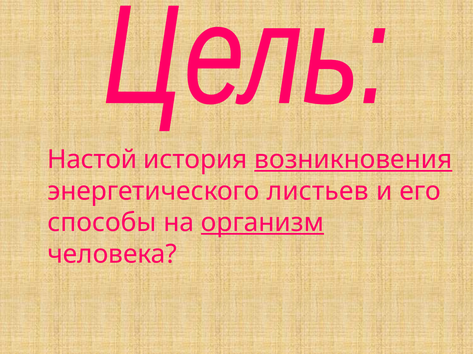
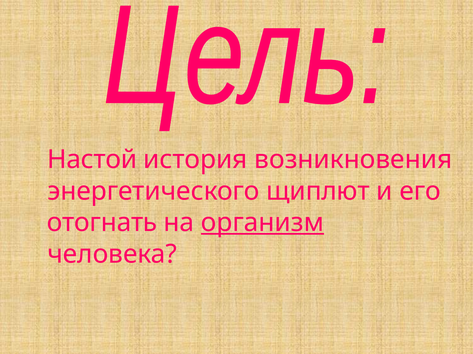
возникновения underline: present -> none (353, 160)
листьев: листьев -> щиплют (318, 192)
способы: способы -> отогнать (102, 223)
